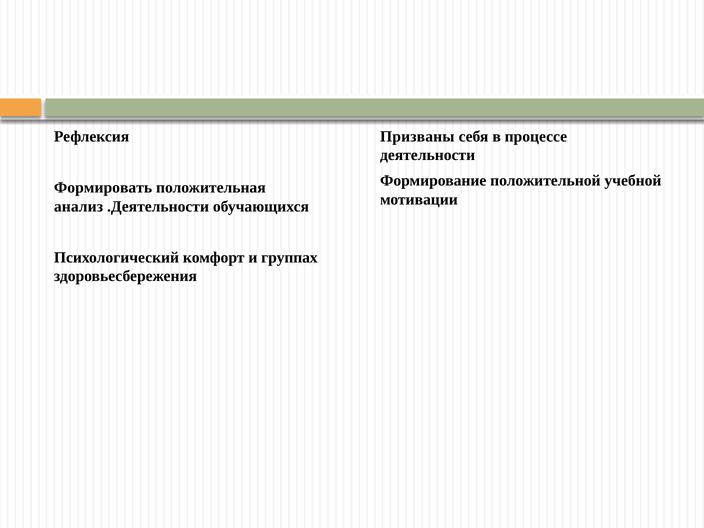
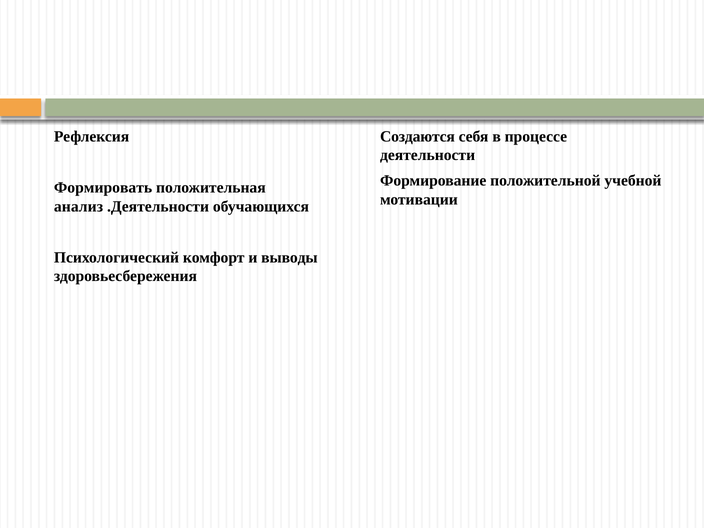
Призваны: Призваны -> Создаются (417, 136)
группах: группах -> выводы (289, 258)
